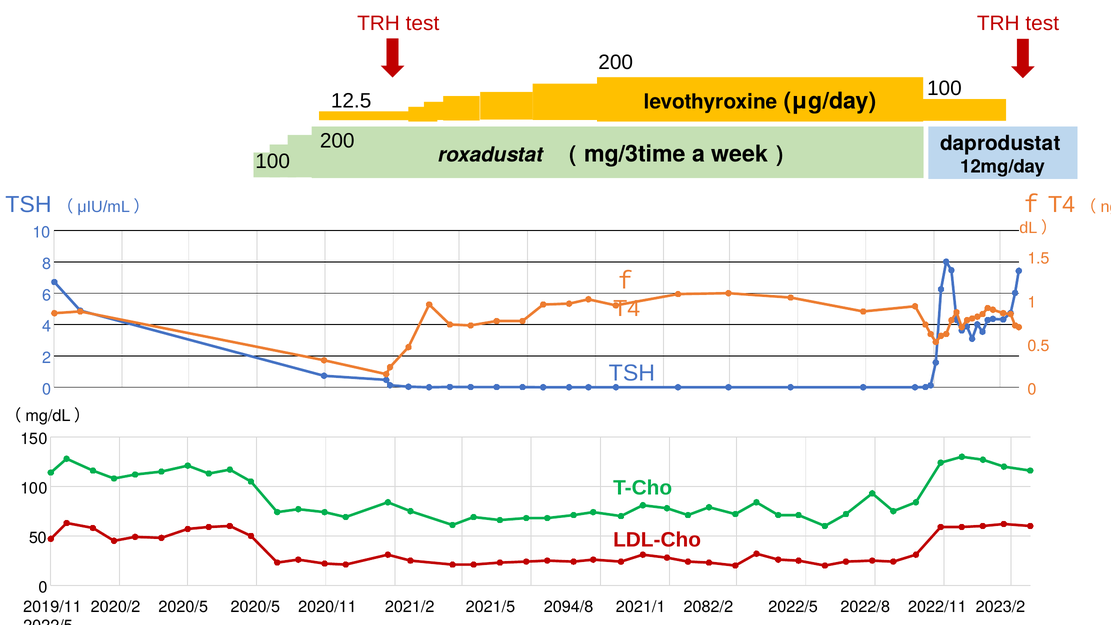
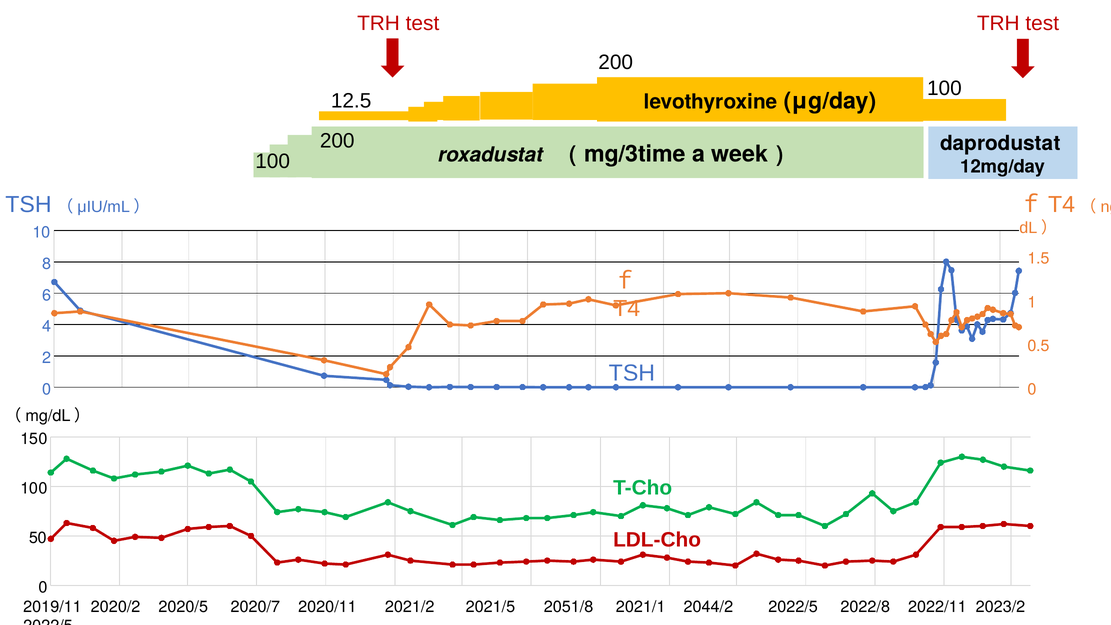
2020/5 2020/5: 2020/5 -> 2020/7 (255, 607)
2094/8: 2094/8 -> 2051/8 (569, 607)
2082/2: 2082/2 -> 2044/2 (708, 607)
